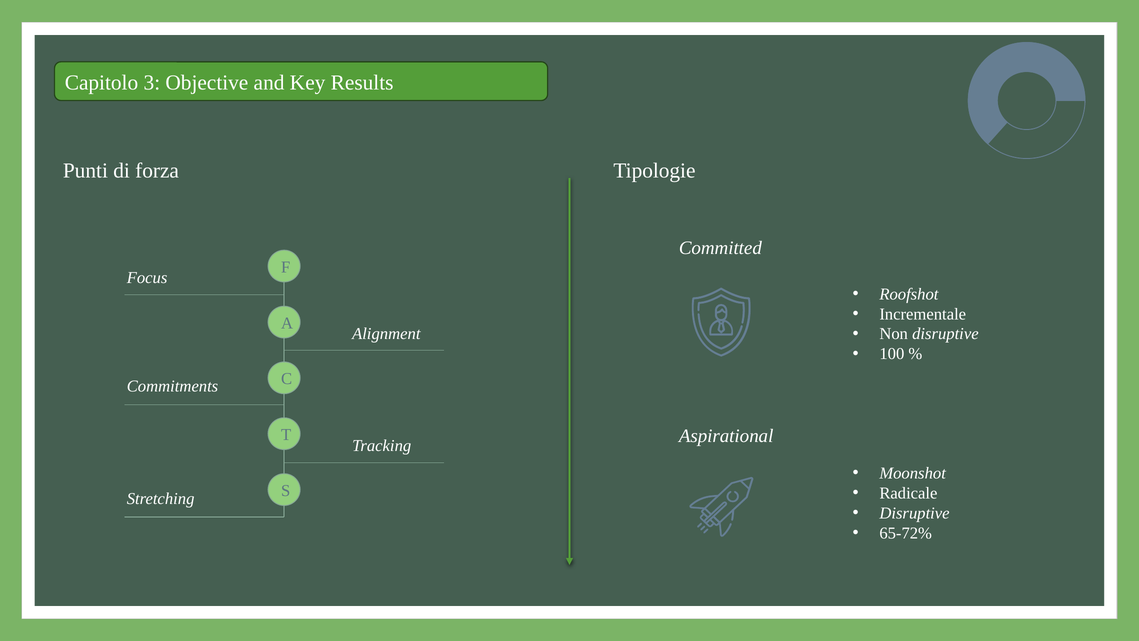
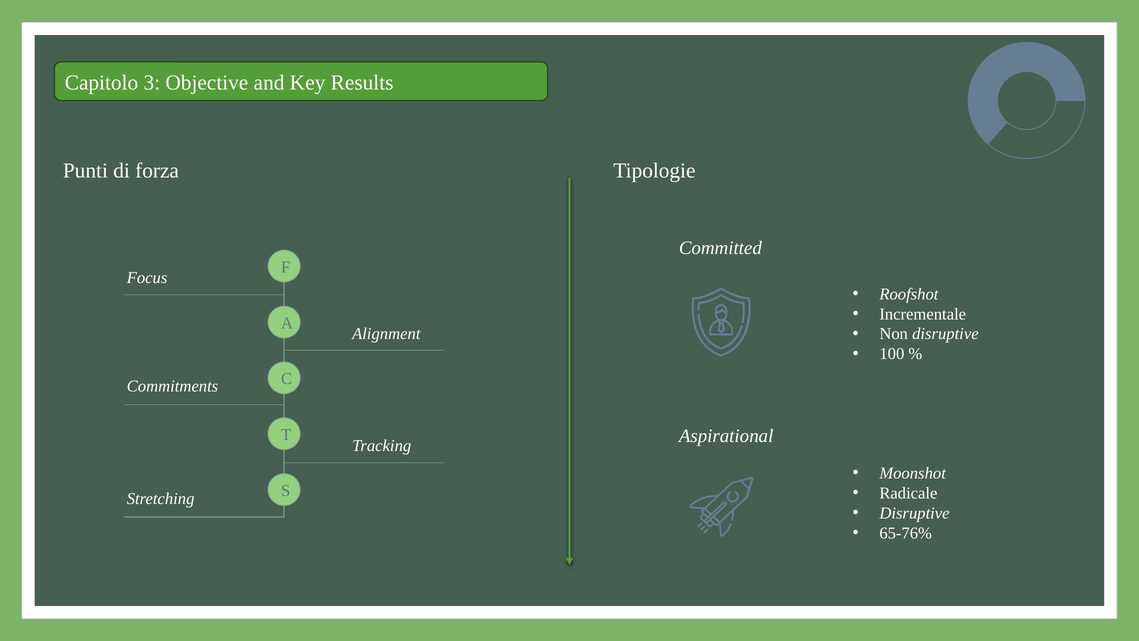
65-72%: 65-72% -> 65-76% (906, 533)
